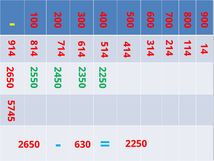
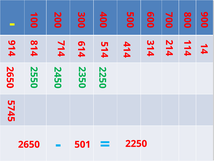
630: 630 -> 501 (83, 144)
